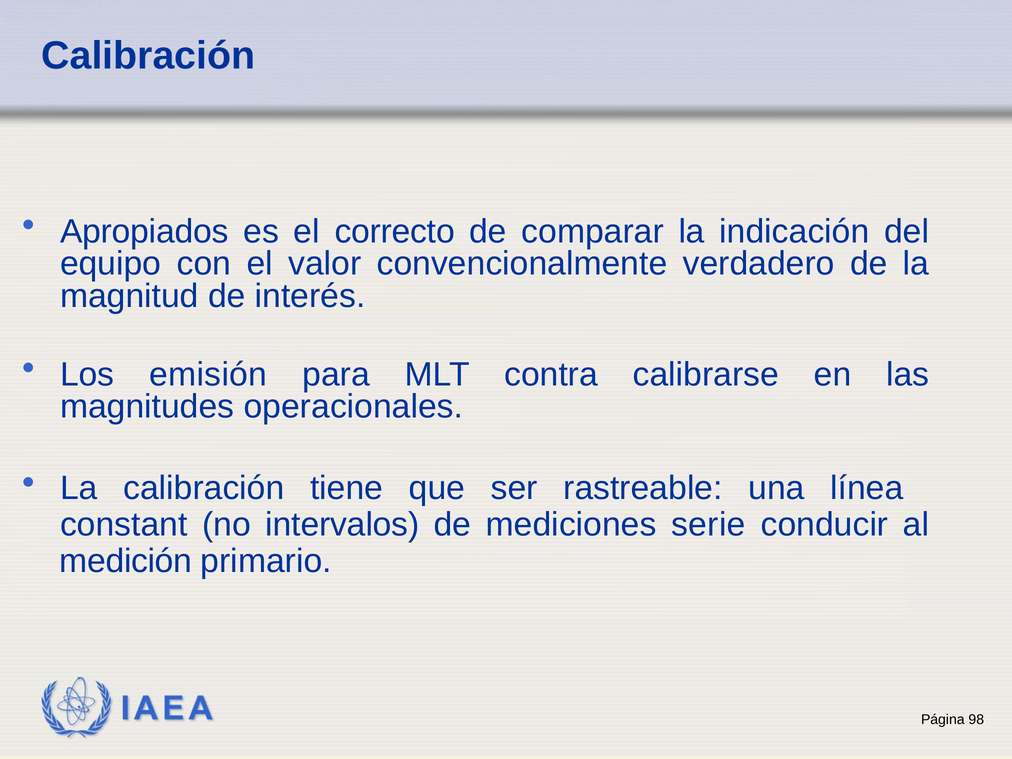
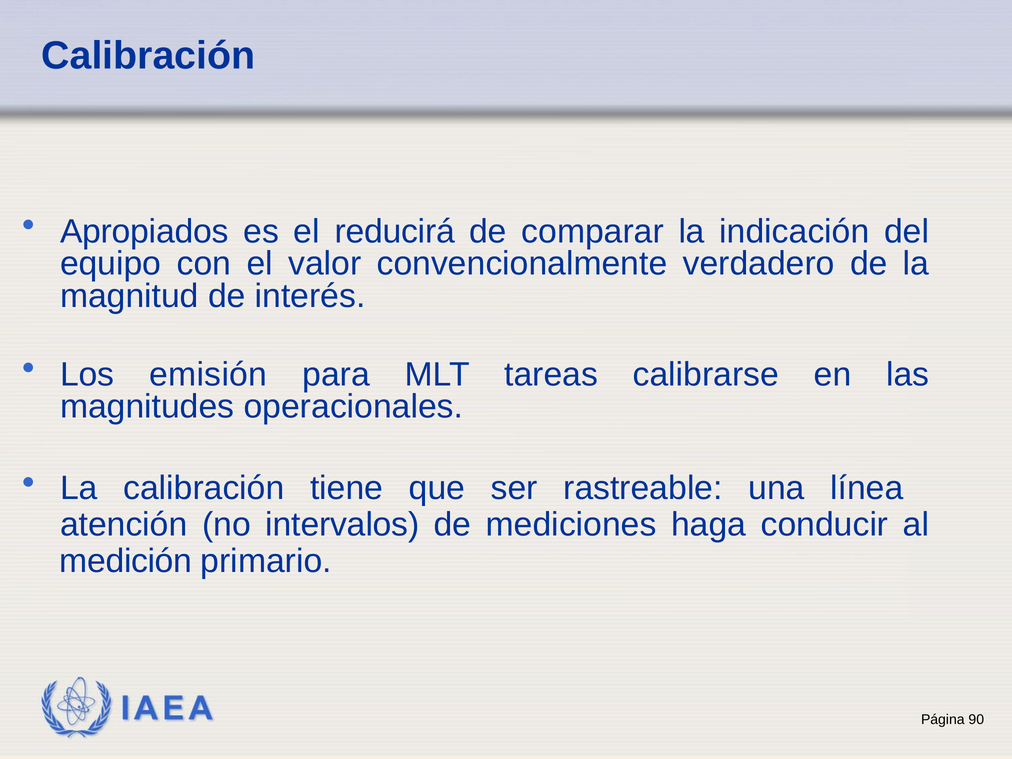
correcto: correcto -> reducirá (395, 231)
contra: contra -> tareas (551, 374)
constant: constant -> atención (124, 525)
serie: serie -> haga (709, 525)
98: 98 -> 90 (976, 719)
